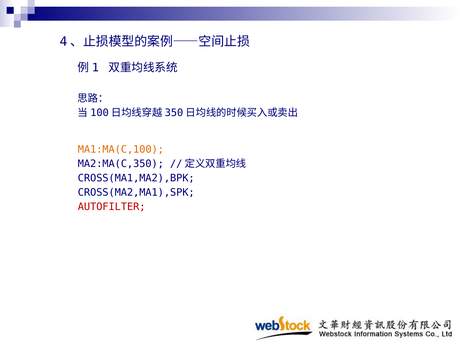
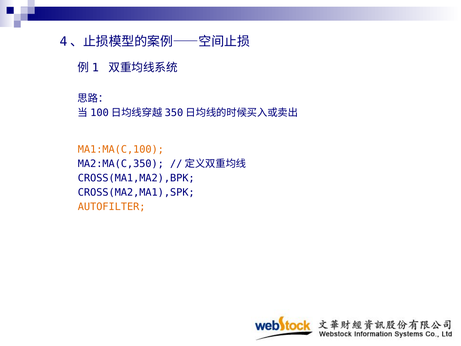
AUTOFILTER colour: red -> orange (112, 207)
